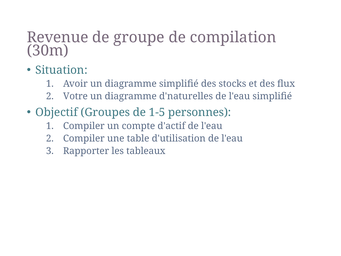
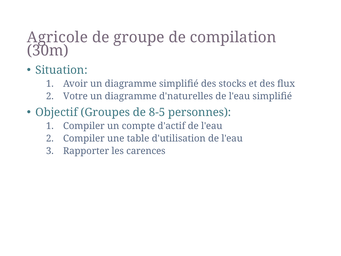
Revenue: Revenue -> Agricole (57, 37)
1-5: 1-5 -> 8-5 (157, 112)
tableaux: tableaux -> carences (146, 151)
